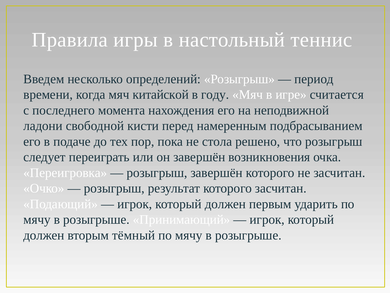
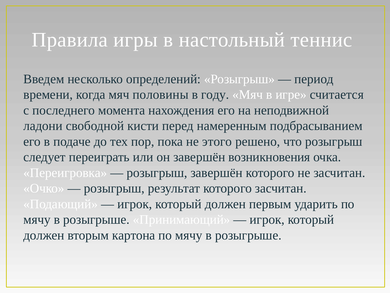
китайской: китайской -> половины (161, 95)
стола: стола -> этого (217, 141)
тёмный: тёмный -> картона (134, 235)
